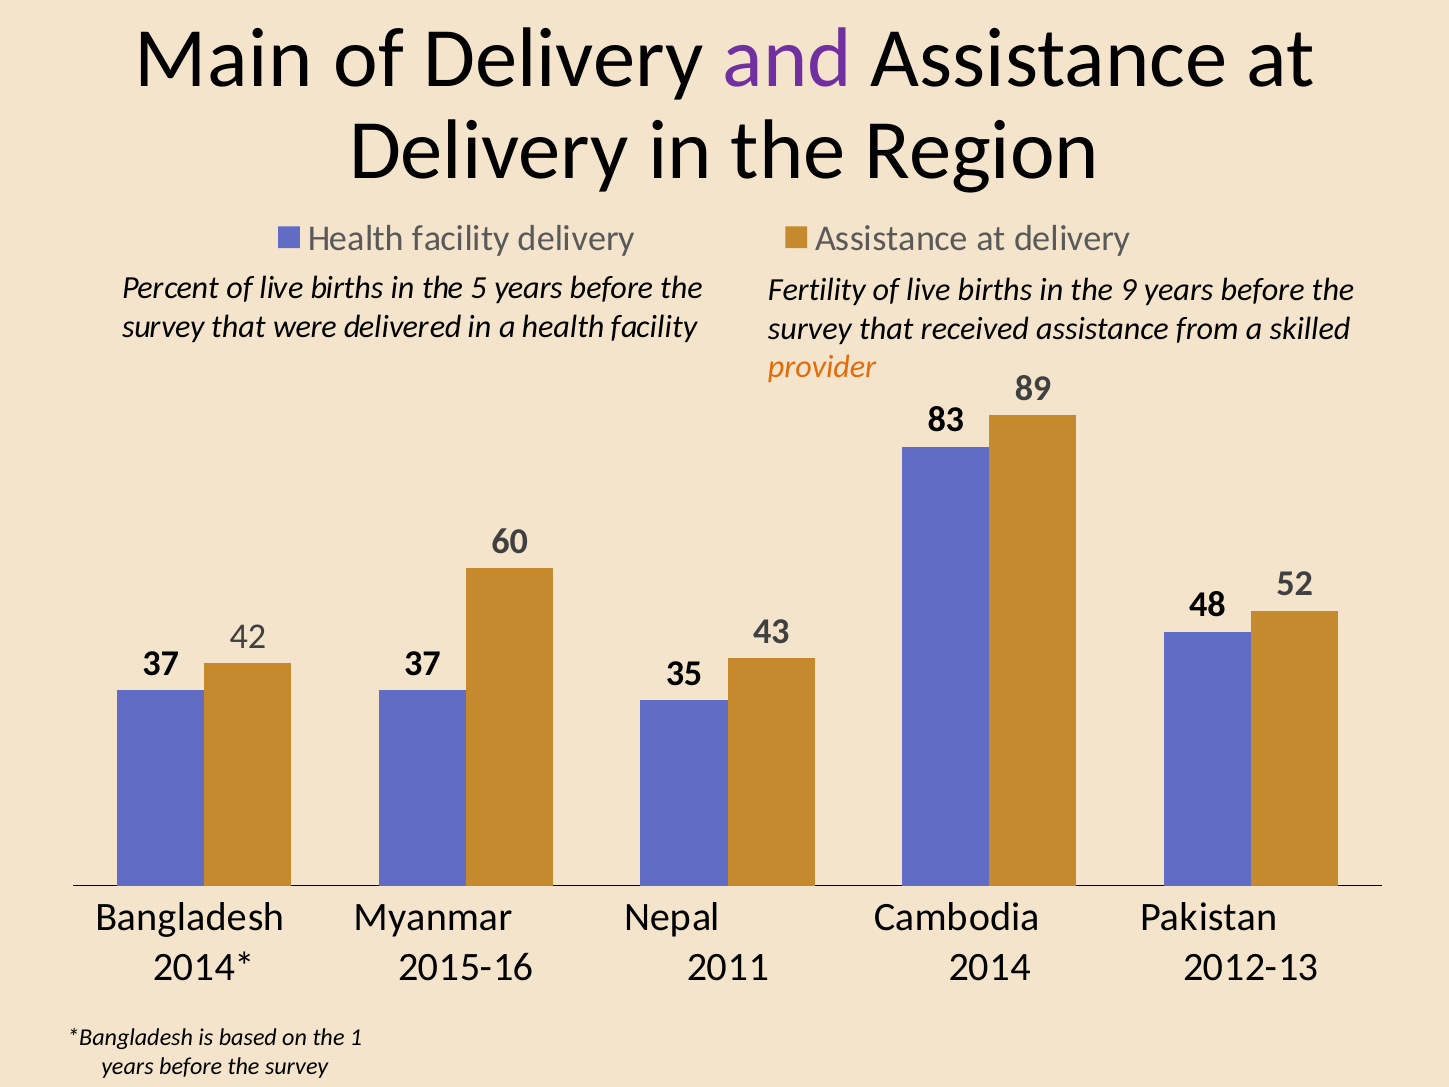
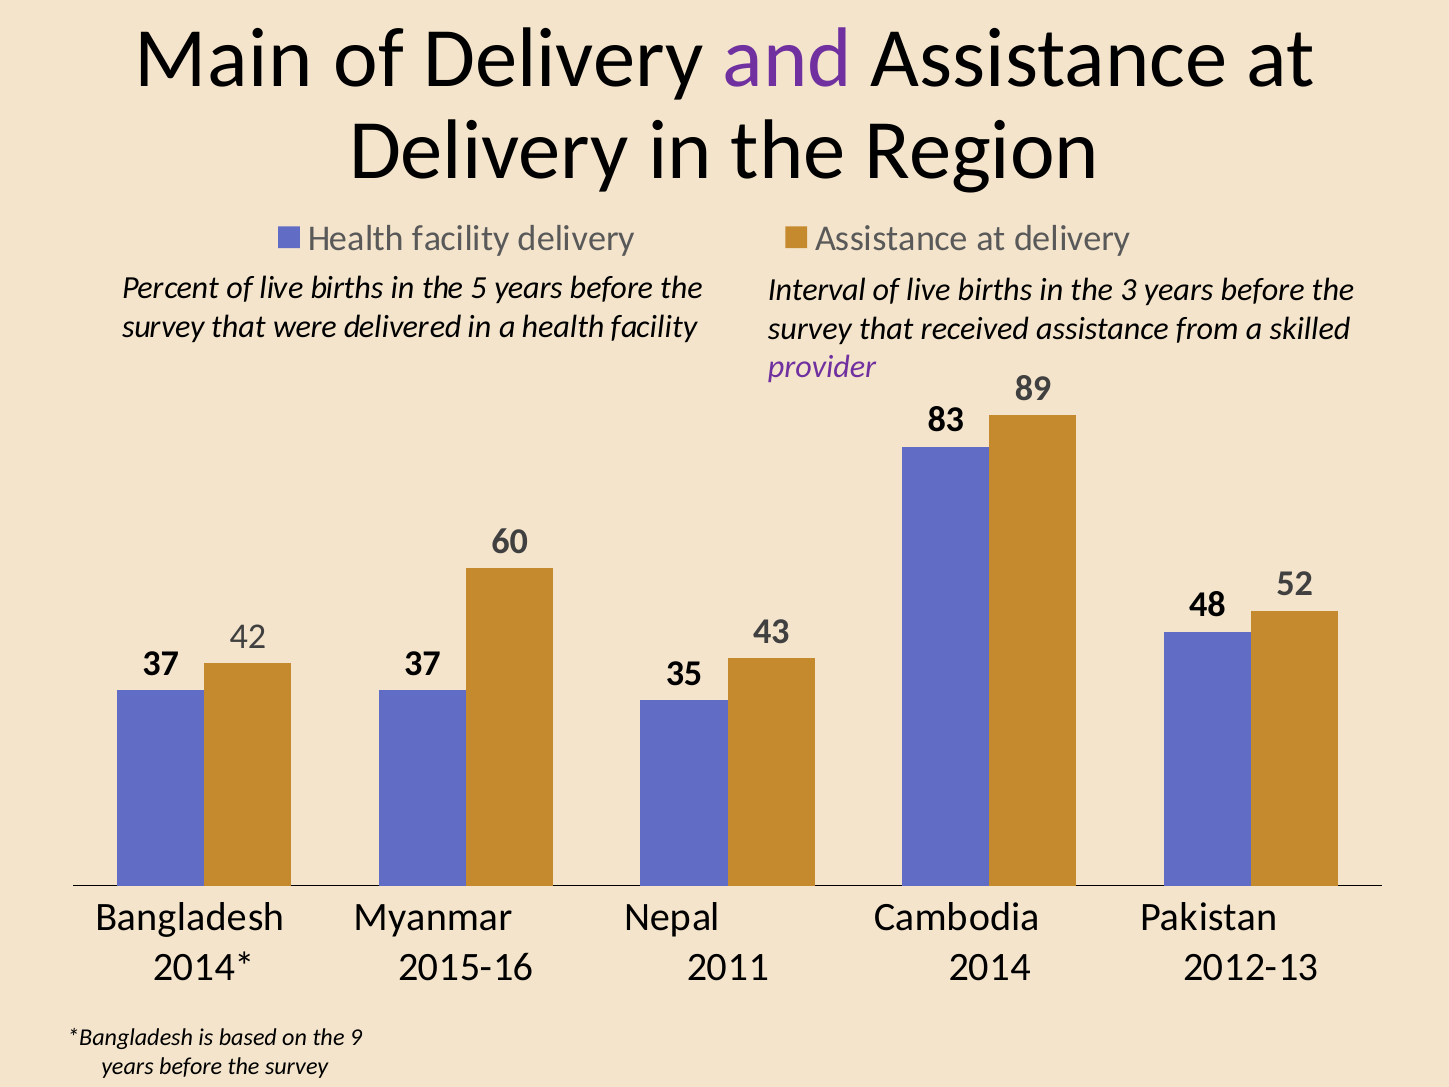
Fertility: Fertility -> Interval (817, 290)
9: 9 -> 3 (1128, 290)
provider colour: orange -> purple (822, 367)
1: 1 -> 9 (356, 1037)
